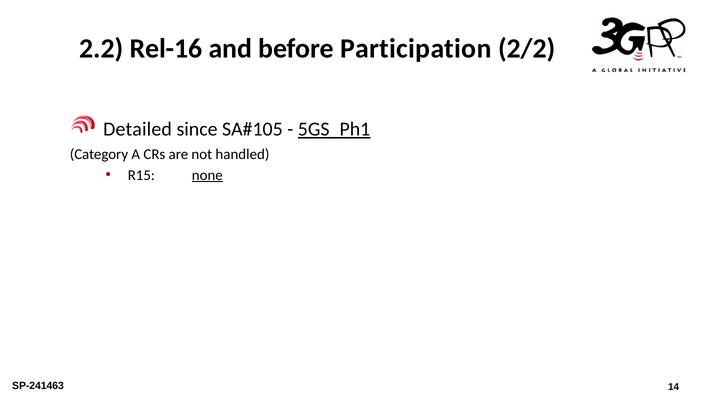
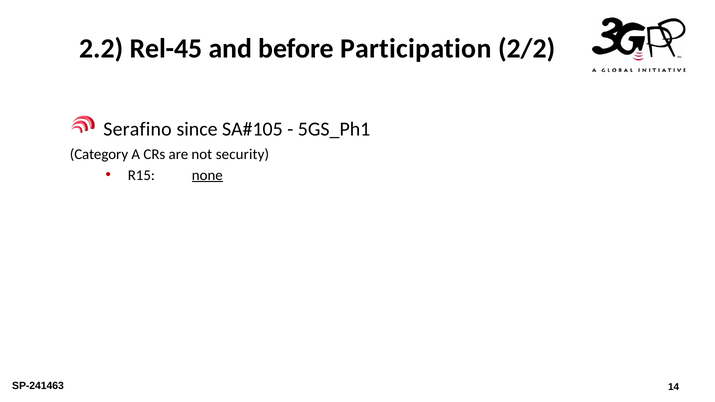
Rel-16: Rel-16 -> Rel-45 (166, 49)
Detailed: Detailed -> Serafino (137, 129)
5GS_Ph1 underline: present -> none (334, 129)
handled: handled -> security (242, 154)
